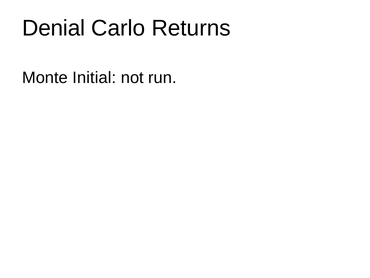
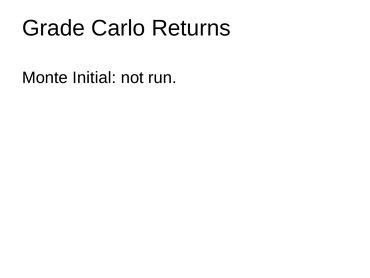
Denial: Denial -> Grade (54, 28)
